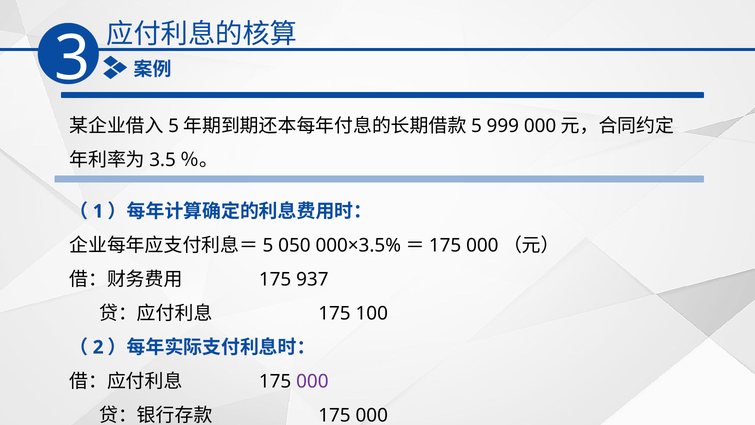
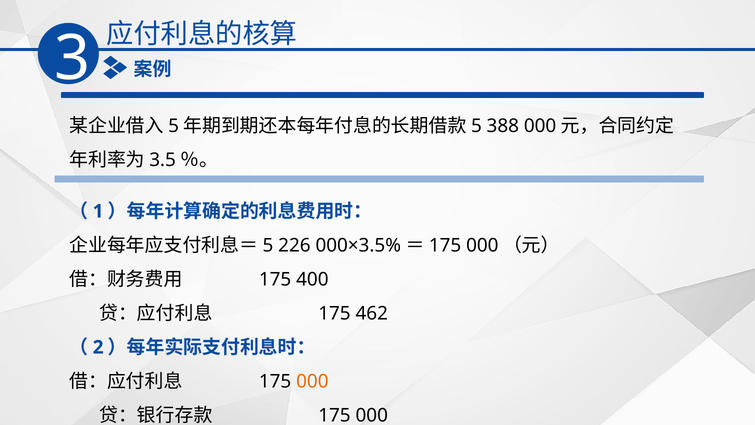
999: 999 -> 388 (503, 126)
050: 050 -> 226 (294, 245)
937: 937 -> 400 (312, 279)
100: 100 -> 462 (372, 313)
000 colour: purple -> orange (312, 381)
